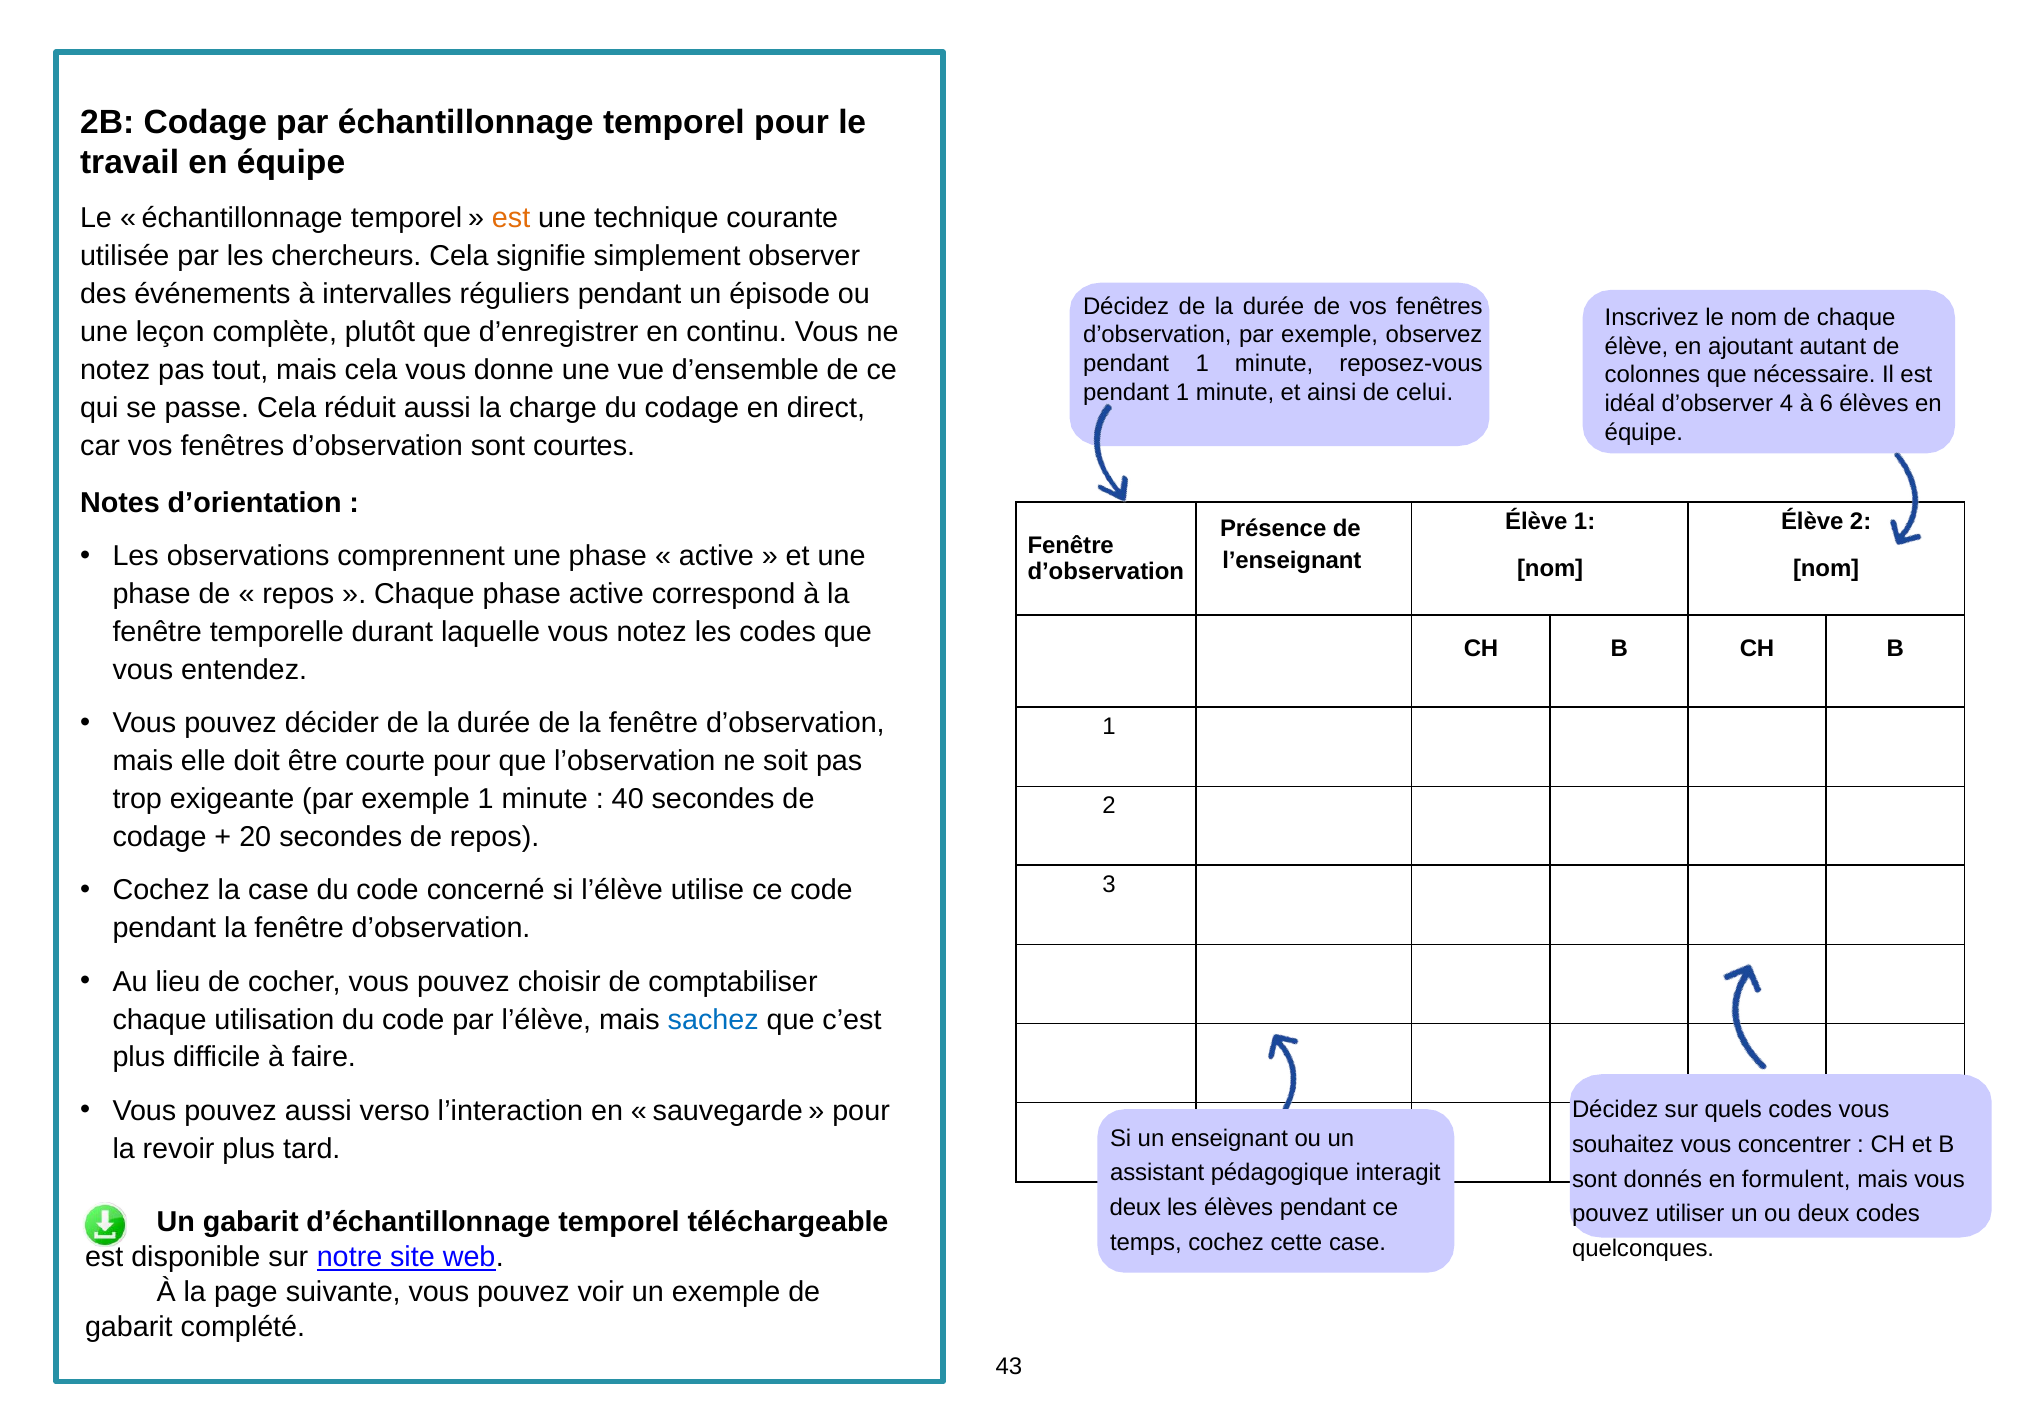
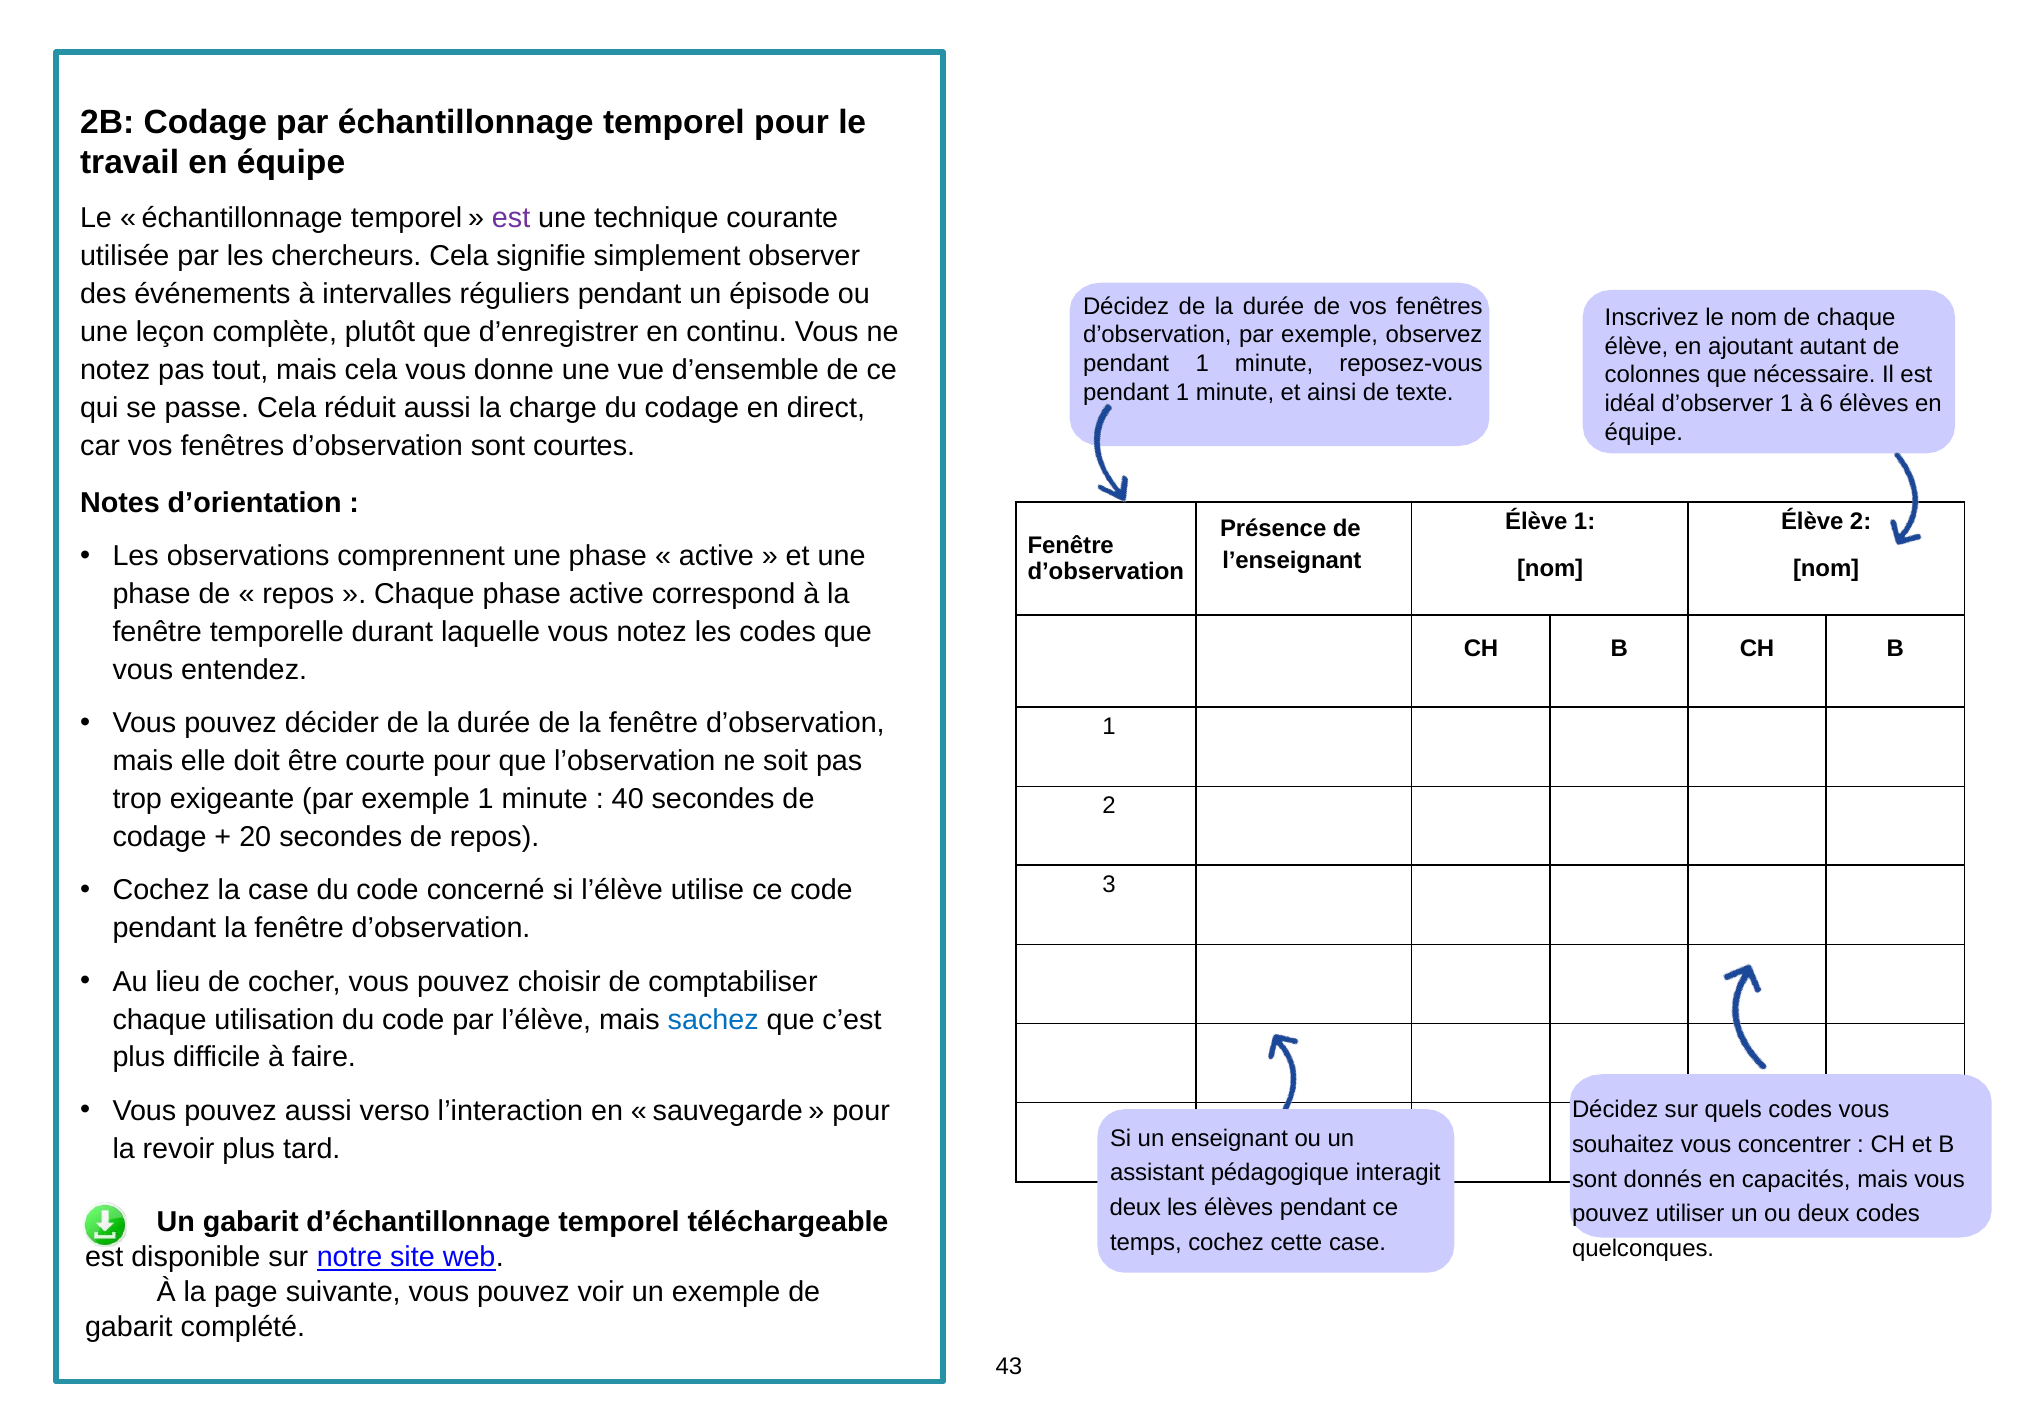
est colour: orange -> purple (511, 219)
celui: celui -> texte (1425, 393)
d’observer 4: 4 -> 1 (1787, 404)
formulent: formulent -> capacités (1796, 1179)
